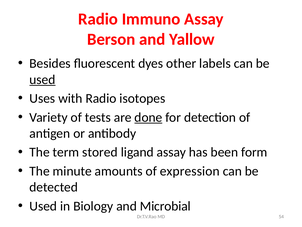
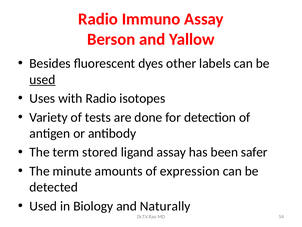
done underline: present -> none (148, 117)
form: form -> safer (254, 152)
Microbial: Microbial -> Naturally (165, 206)
